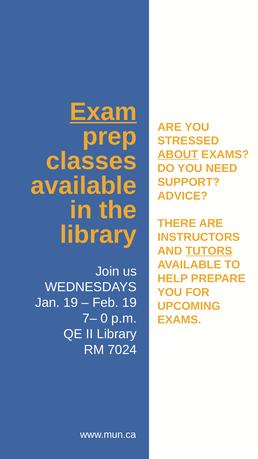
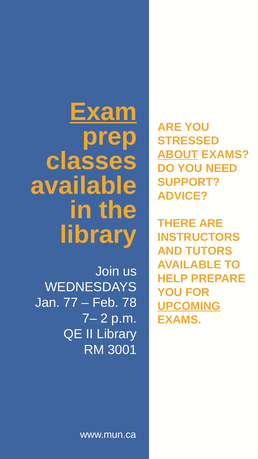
TUTORS underline: present -> none (209, 251)
Jan 19: 19 -> 77 (71, 302)
Feb 19: 19 -> 78 (129, 302)
UPCOMING underline: none -> present (189, 306)
0: 0 -> 2 (104, 318)
7024: 7024 -> 3001 (122, 349)
